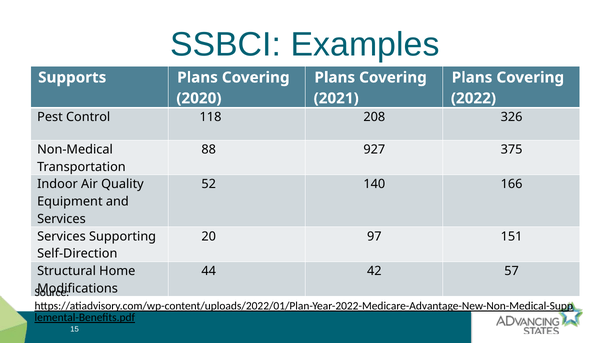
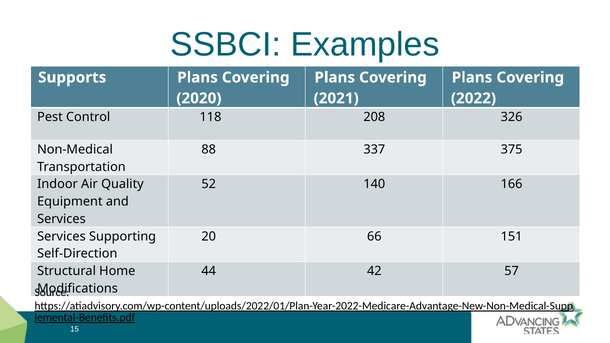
927: 927 -> 337 (374, 150)
97: 97 -> 66 (374, 236)
